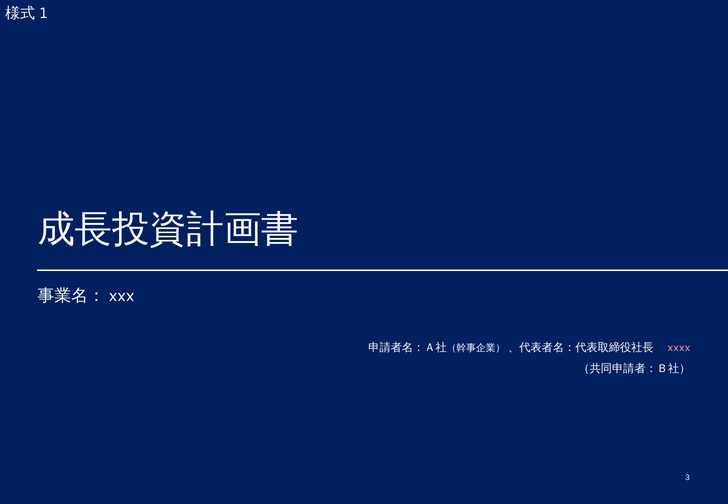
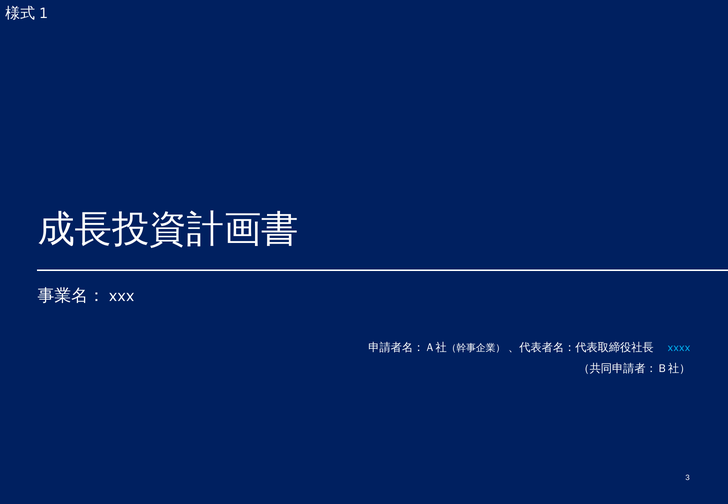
xxxx colour: pink -> light blue (679, 348)
